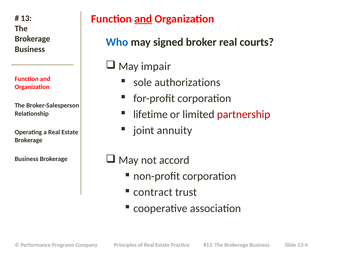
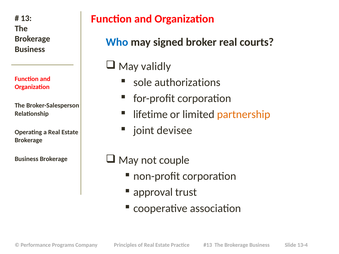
and underline: present -> none (143, 19)
impair: impair -> validly (156, 66)
partnership colour: red -> orange (244, 114)
annuity: annuity -> devisee (174, 131)
accord: accord -> couple (174, 160)
contract: contract -> approval (153, 192)
